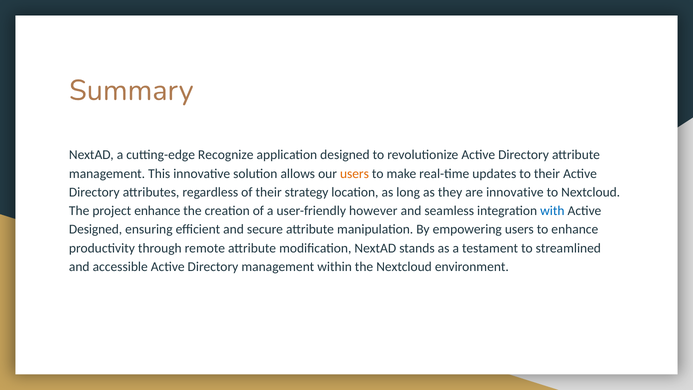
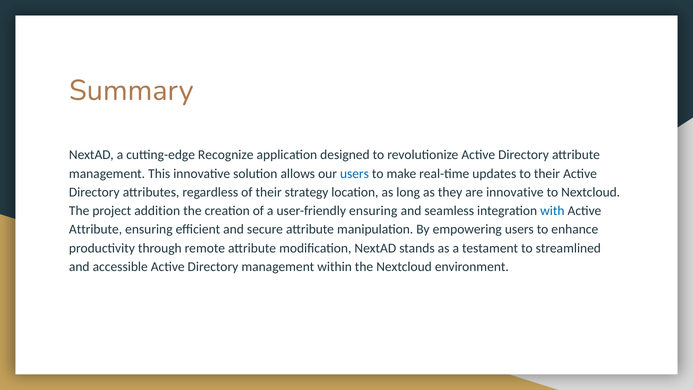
users colour: orange -> blue (354, 173)
project enhance: enhance -> addition (157, 211)
user-friendly however: however -> ensuring (373, 211)
Designed: Designed -> Attribute (96, 229)
